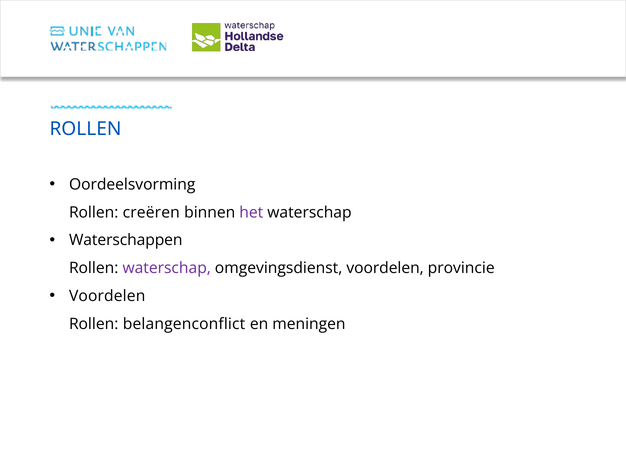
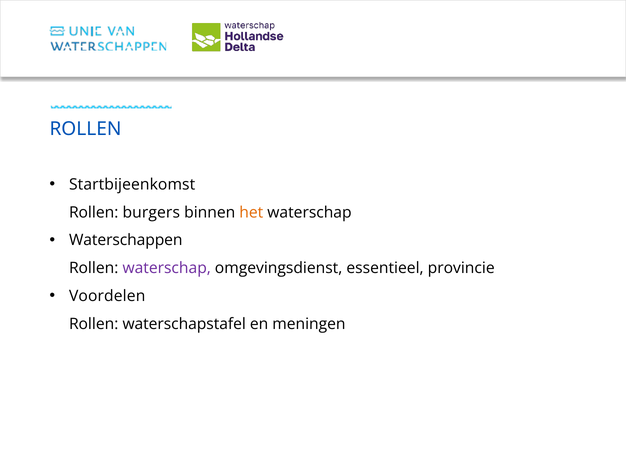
Oordeelsvorming: Oordeelsvorming -> Startbijeenkomst (132, 184)
creëren: creëren -> burgers (151, 212)
het colour: purple -> orange (251, 212)
omgevingsdienst voordelen: voordelen -> essentieel (385, 268)
belangenconflict: belangenconflict -> waterschapstafel (184, 324)
